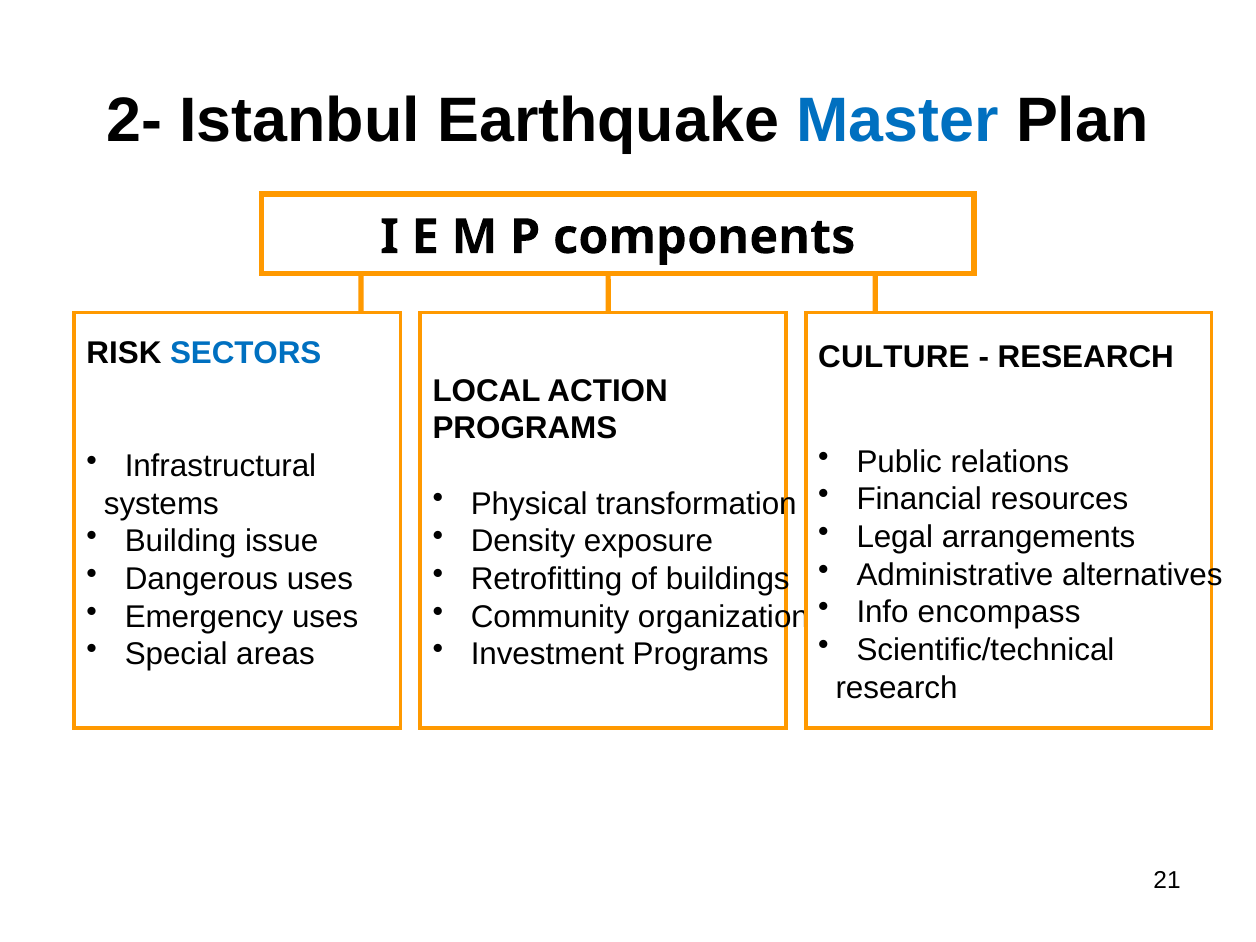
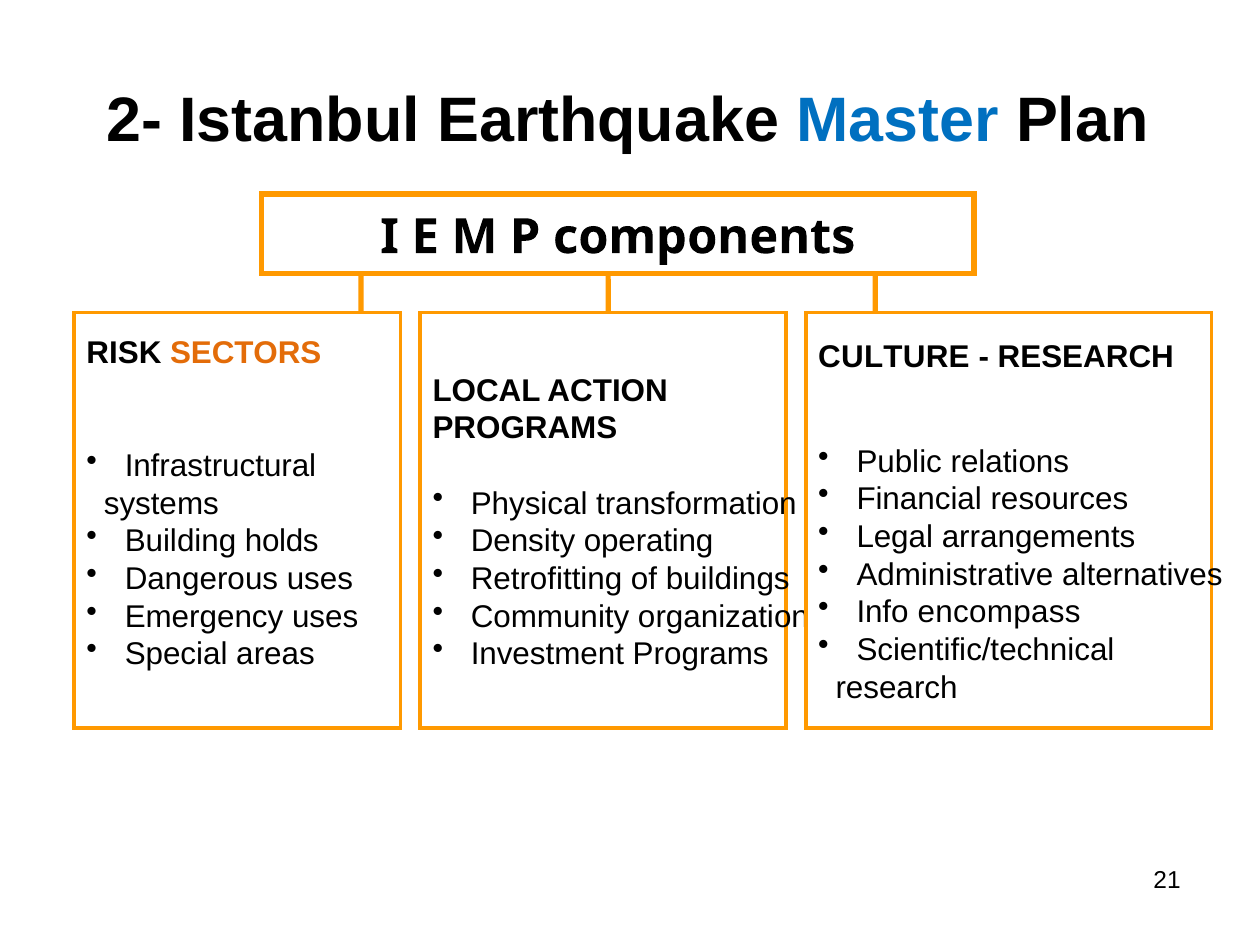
SECTORS colour: blue -> orange (246, 353)
issue: issue -> holds (282, 541)
exposure: exposure -> operating (649, 541)
